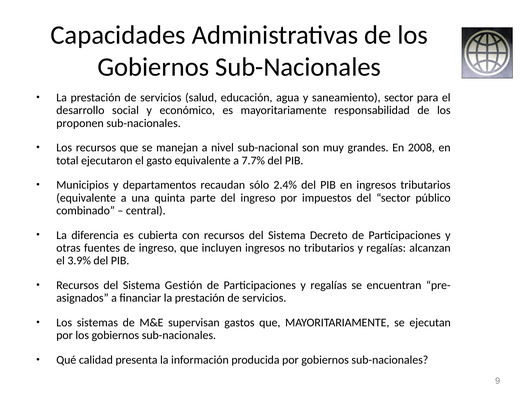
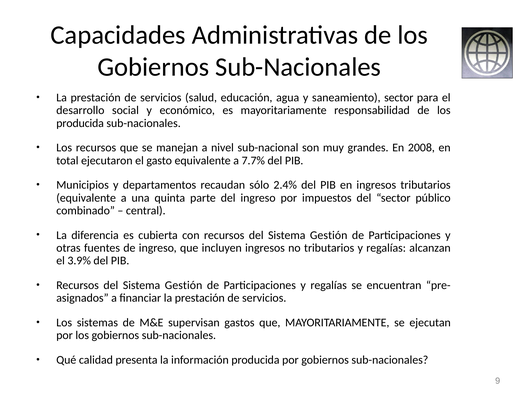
proponen: proponen -> producida (80, 123)
Decreto: Decreto -> Gestión (329, 235)
